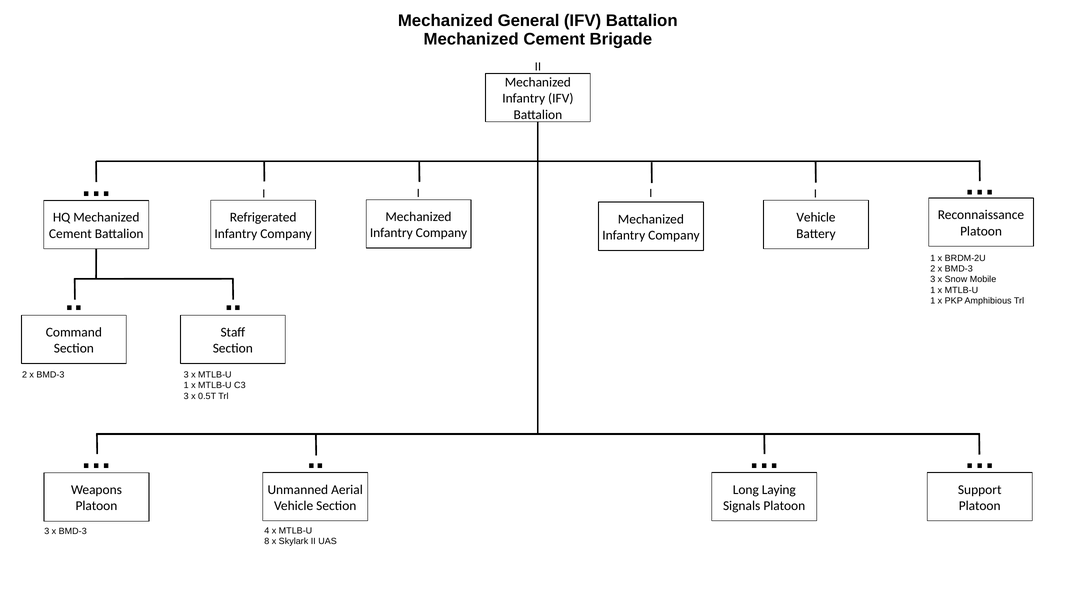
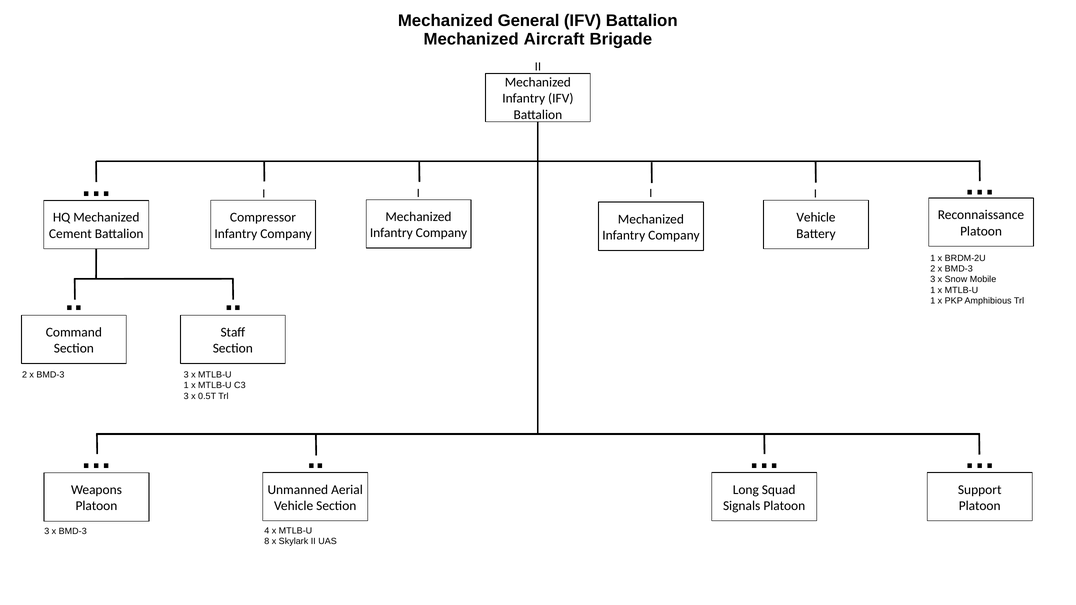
Cement: Cement -> Aircraft (554, 39)
Refrigerated: Refrigerated -> Compressor (263, 218)
Laying: Laying -> Squad (779, 490)
